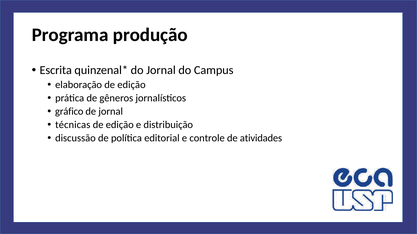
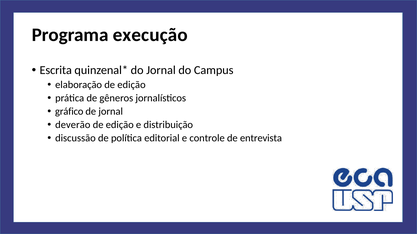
produção: produção -> execução (150, 35)
técnicas: técnicas -> deverão (73, 125)
atividades: atividades -> entrevista (261, 139)
